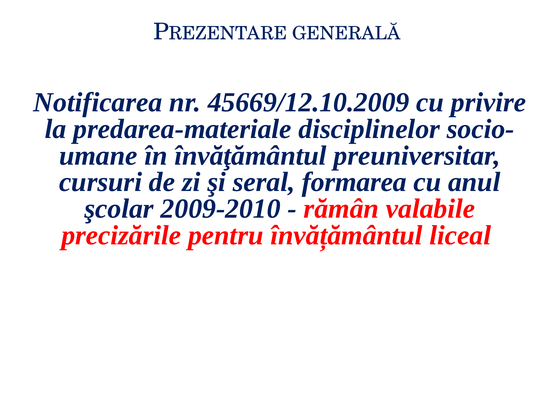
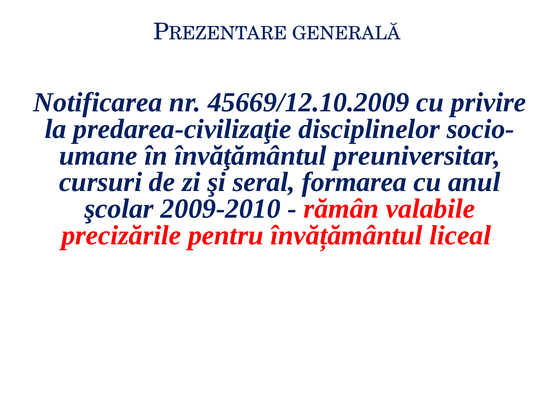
predarea-materiale: predarea-materiale -> predarea-civilizaţie (182, 129)
